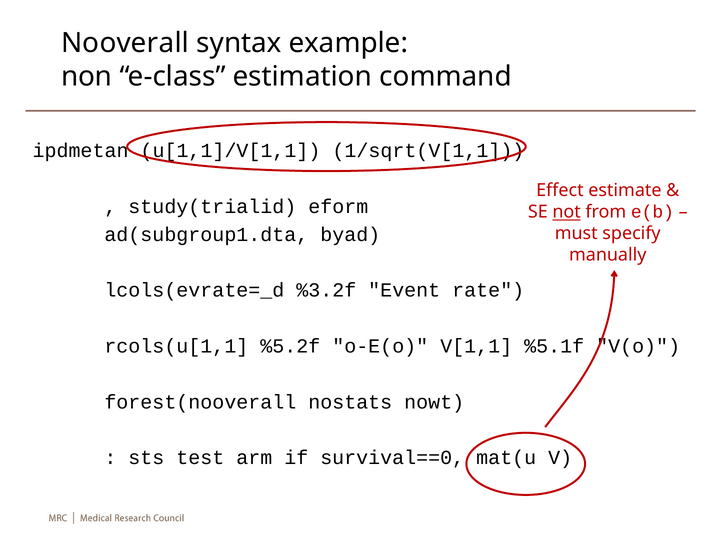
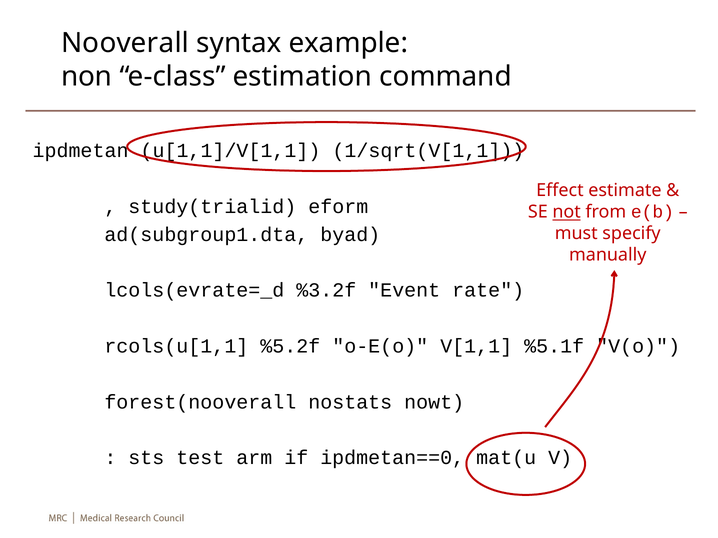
survival==0: survival==0 -> ipdmetan==0 (392, 458)
